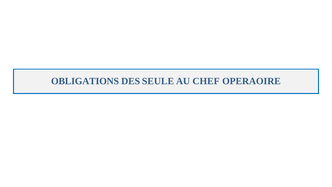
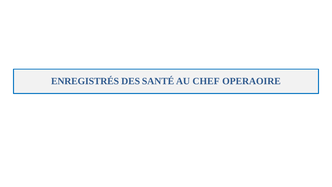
OBLIGATIONS: OBLIGATIONS -> ENREGISTRÉS (85, 81)
SEULE: SEULE -> SANTÉ (158, 81)
